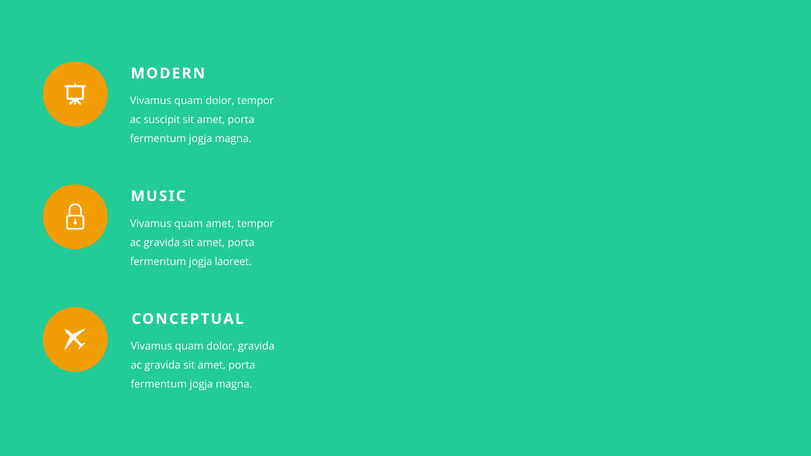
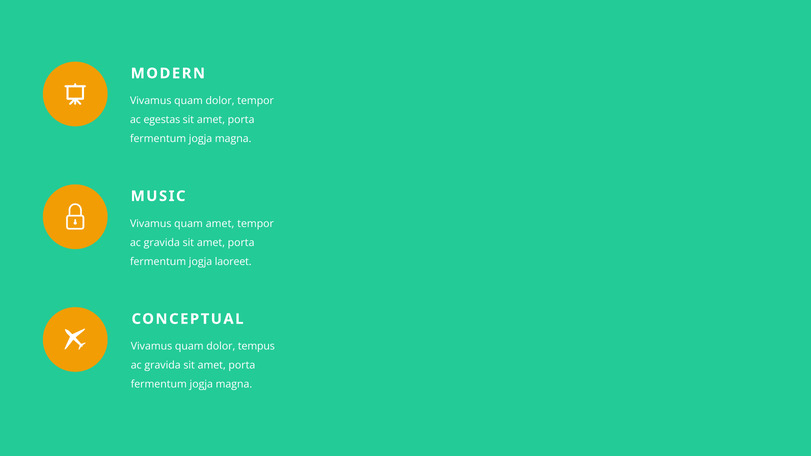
suscipit: suscipit -> egestas (162, 120)
dolor gravida: gravida -> tempus (256, 347)
